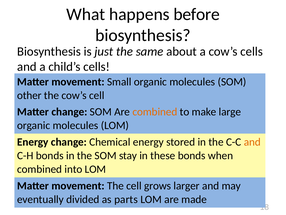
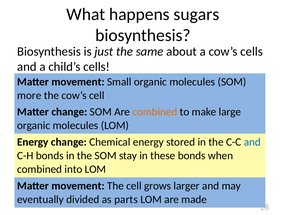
before: before -> sugars (196, 14)
other: other -> more (29, 95)
and colour: orange -> blue (252, 142)
